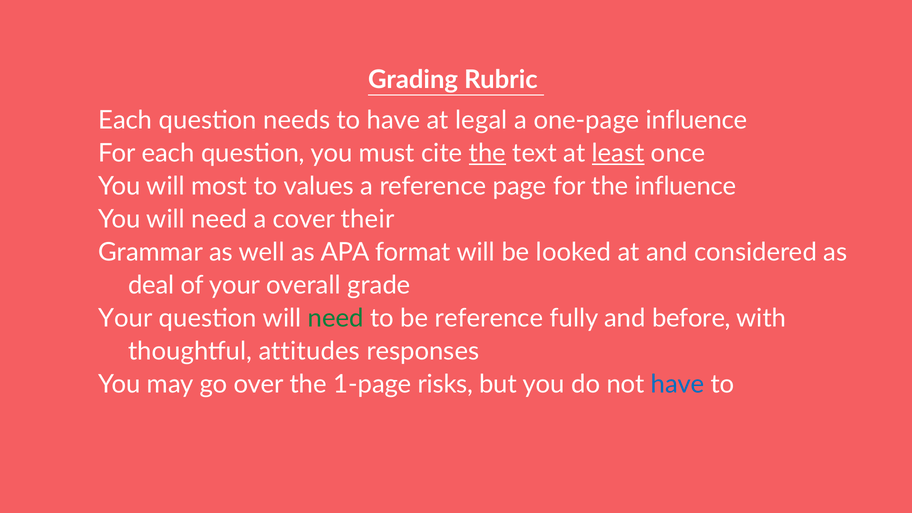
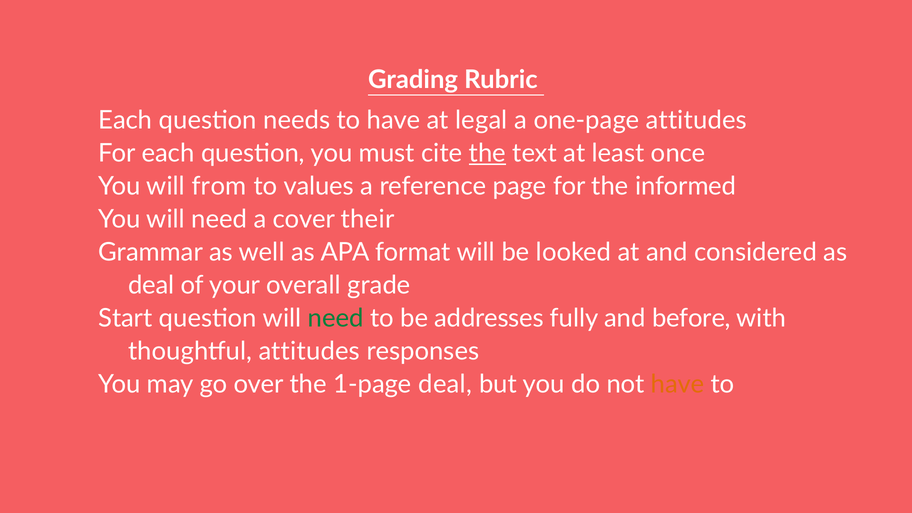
one-page influence: influence -> attitudes (696, 120)
least underline: present -> none (618, 153)
most: most -> from (219, 186)
the influence: influence -> informed (686, 186)
Your: Your -> Start (125, 318)
be reference: reference -> addresses (489, 318)
1-page risks: risks -> deal (445, 384)
have colour: blue -> orange (678, 384)
